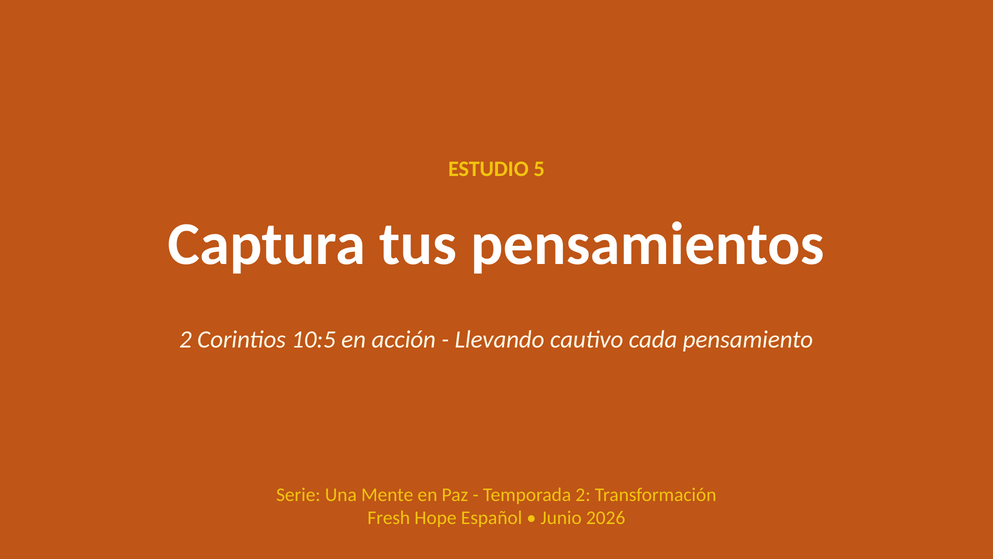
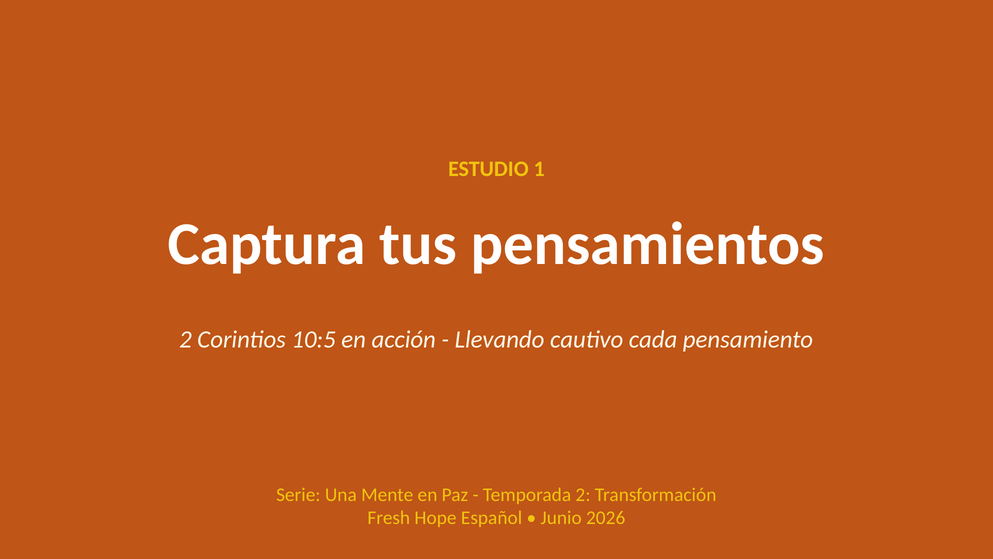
5: 5 -> 1 (539, 169)
